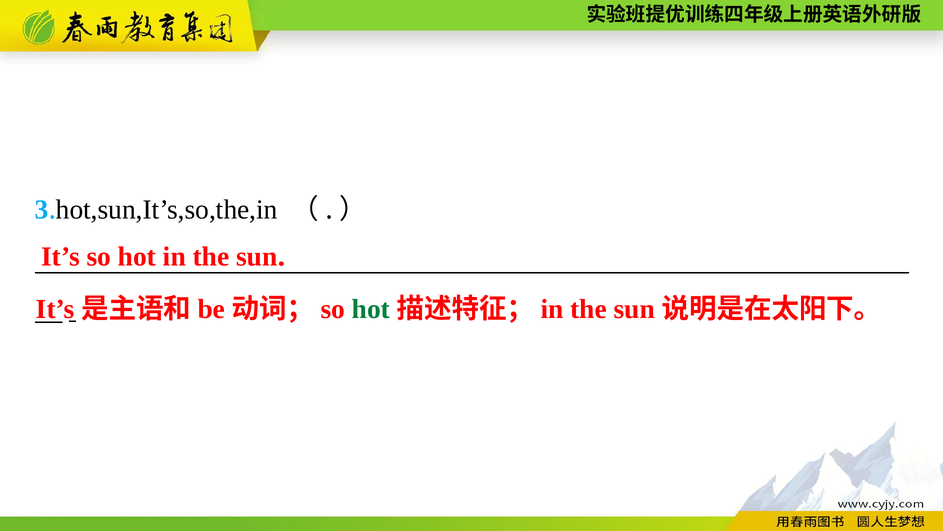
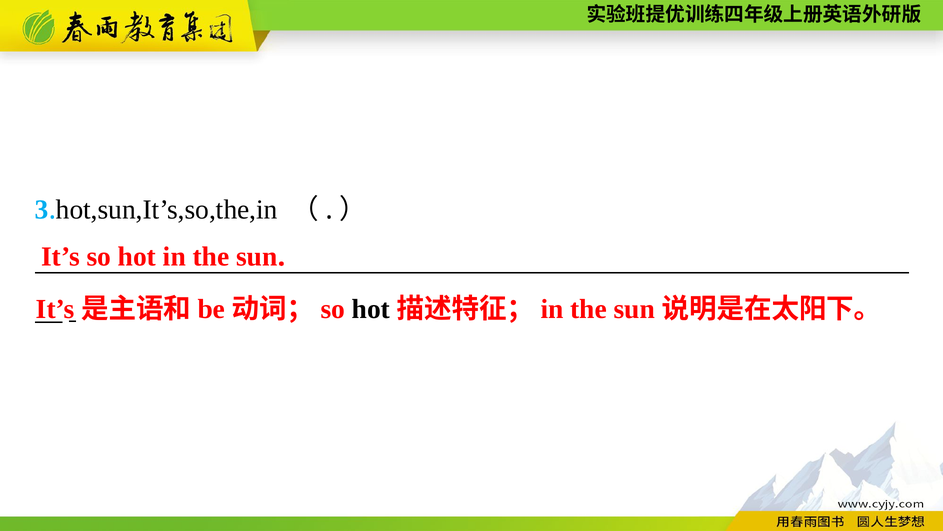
hot colour: green -> black (371, 309)
